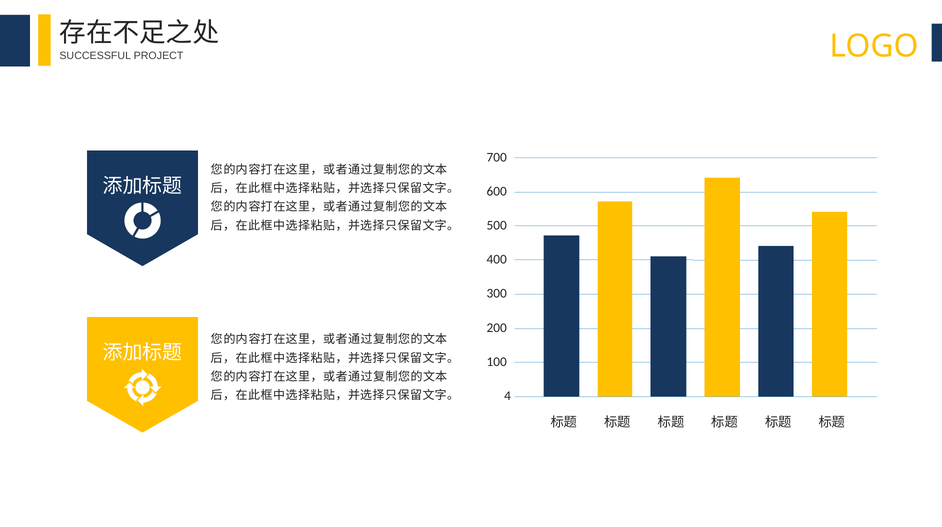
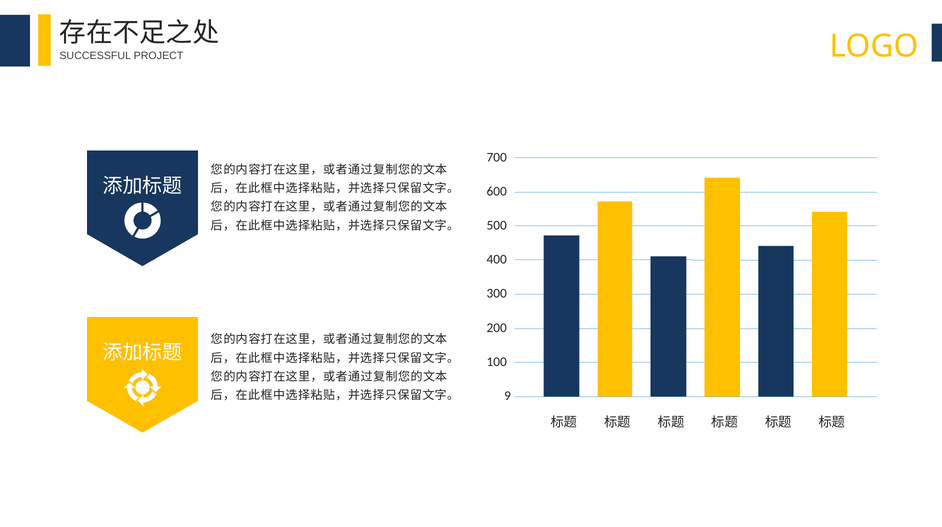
4: 4 -> 9 (508, 396)
